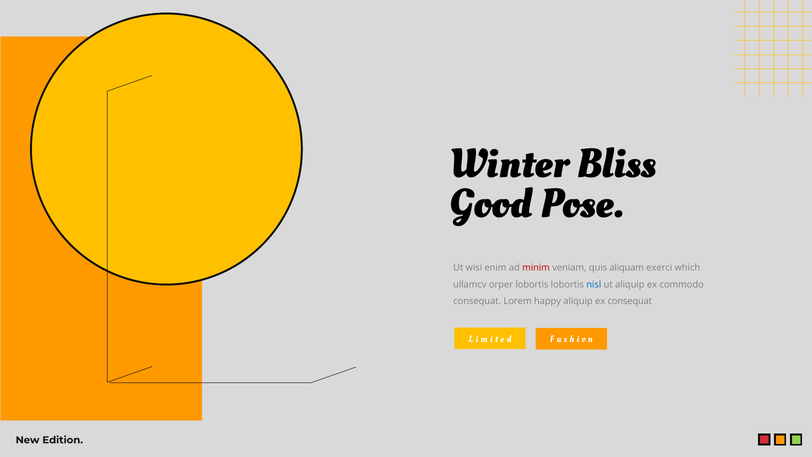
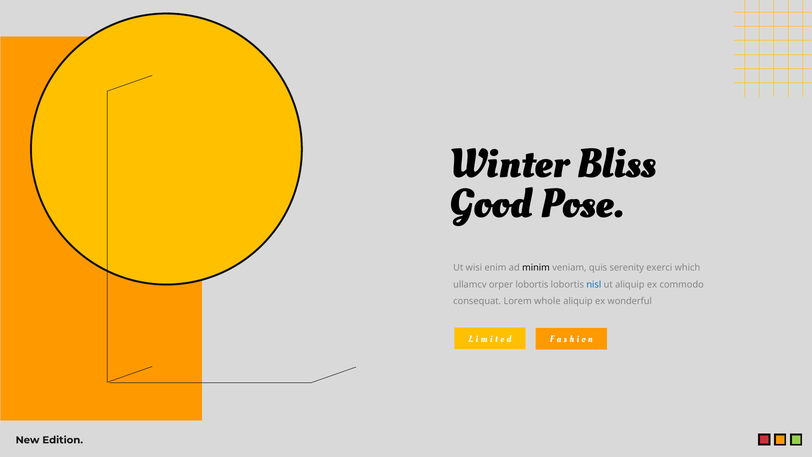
minim colour: red -> black (536, 268)
aliquam: aliquam -> serenity (627, 268)
happy: happy -> whole (547, 301)
ex consequat: consequat -> wonderful (630, 301)
